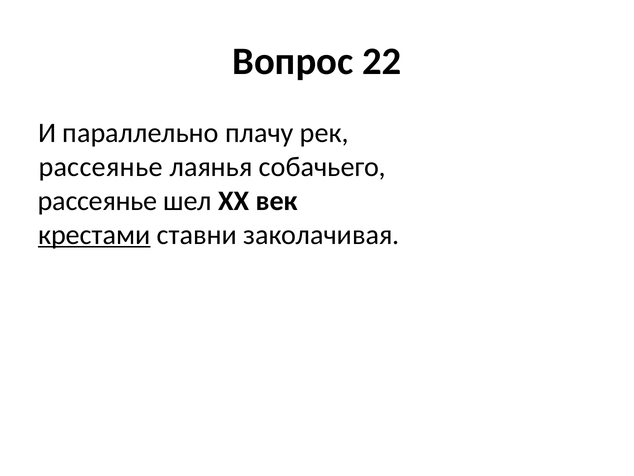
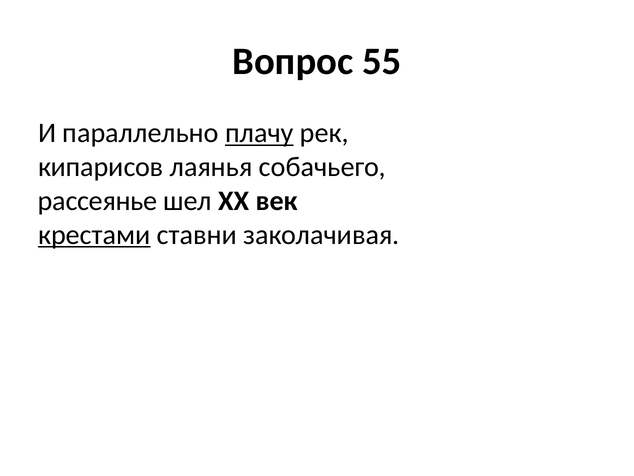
22: 22 -> 55 (382, 61)
плачу underline: none -> present (259, 133)
рассеянье: рассеянье -> кипарисов (101, 167)
